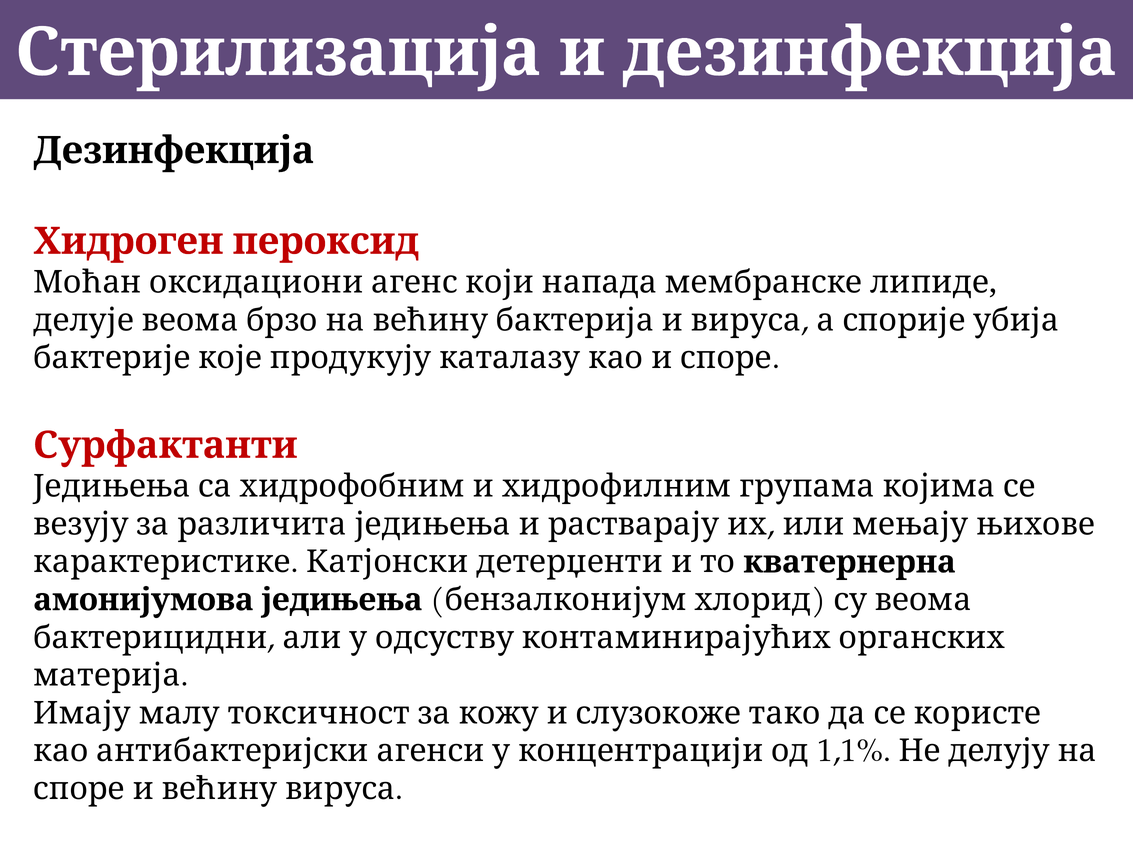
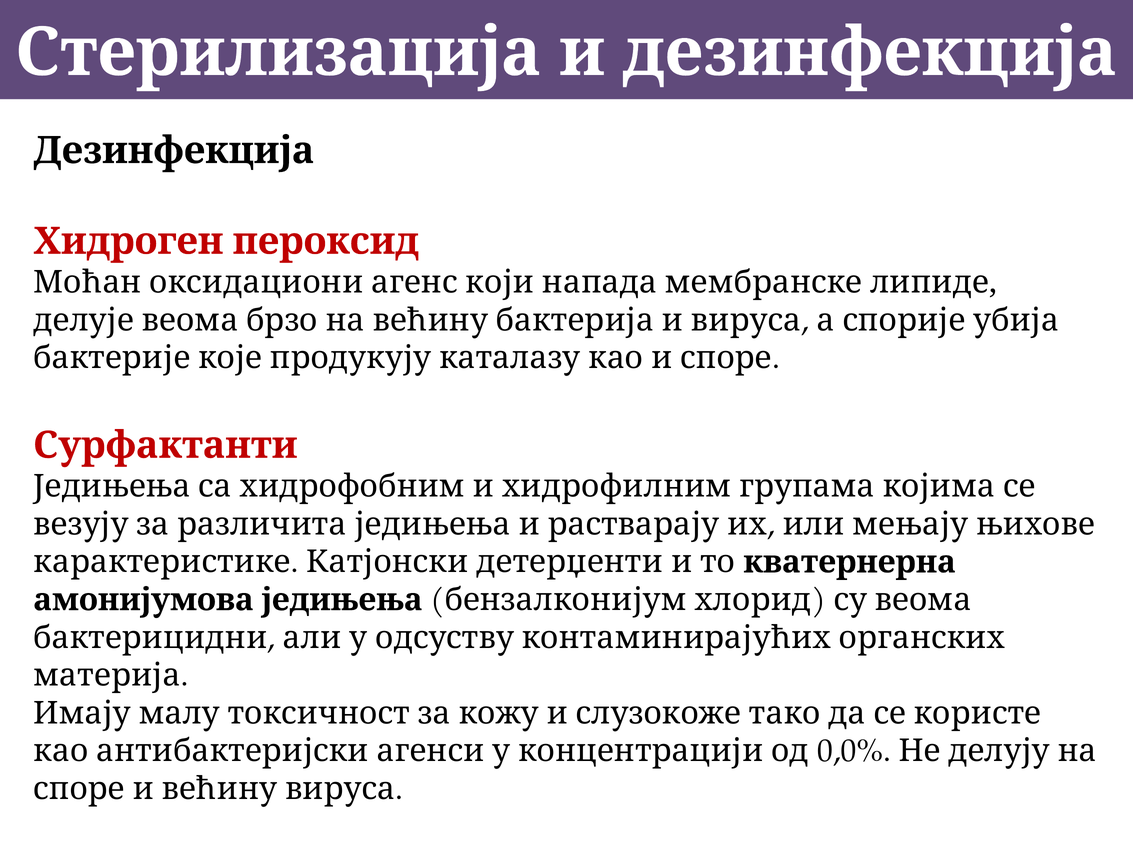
1,1%: 1,1% -> 0,0% (854, 751)
